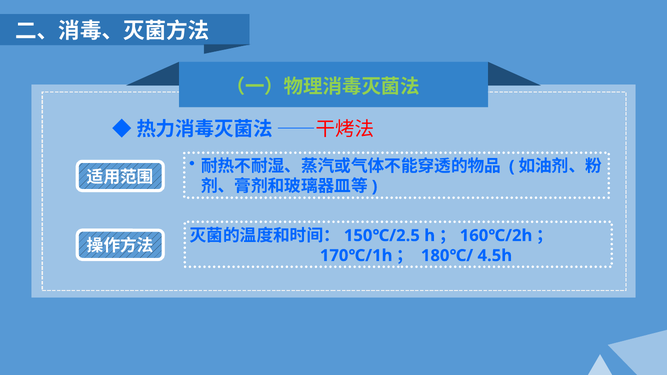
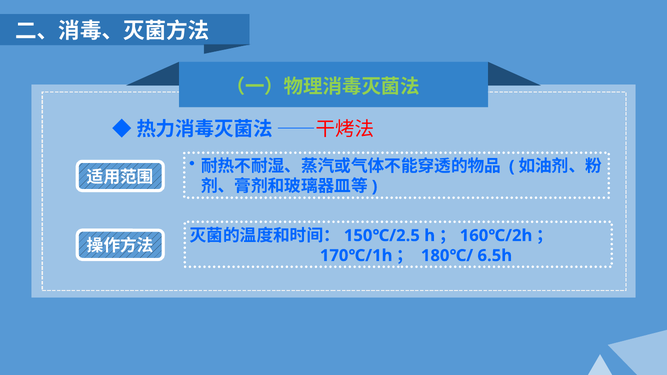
4.5h: 4.5h -> 6.5h (495, 256)
